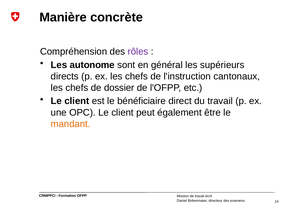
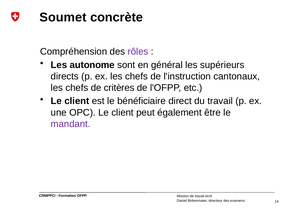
Manière: Manière -> Soumet (63, 17)
dossier: dossier -> critères (119, 88)
mandant colour: orange -> purple (71, 124)
